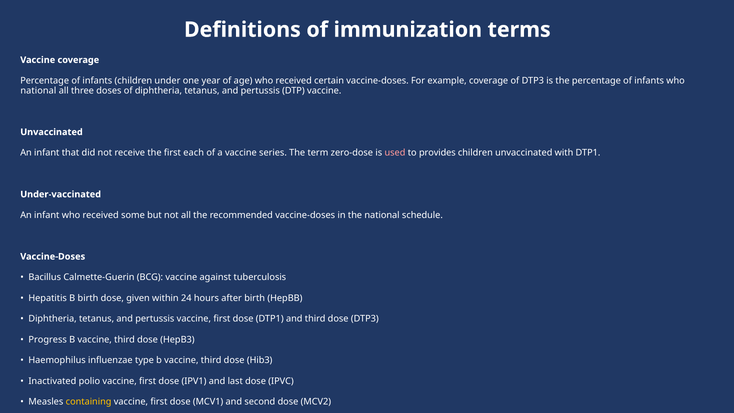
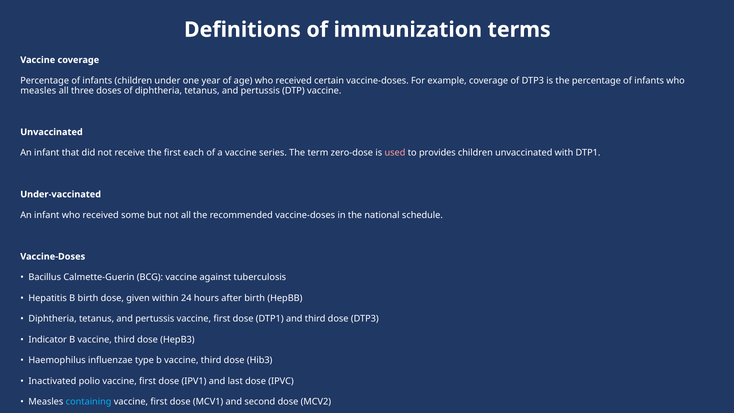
national: national -> measles (38, 91)
Progress: Progress -> Indicator (48, 339)
containing colour: yellow -> light blue (89, 402)
